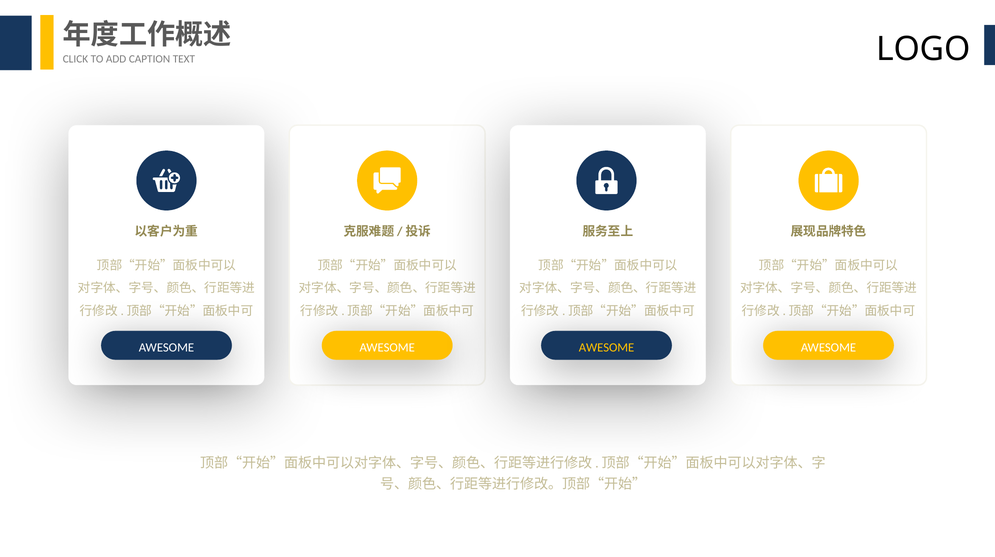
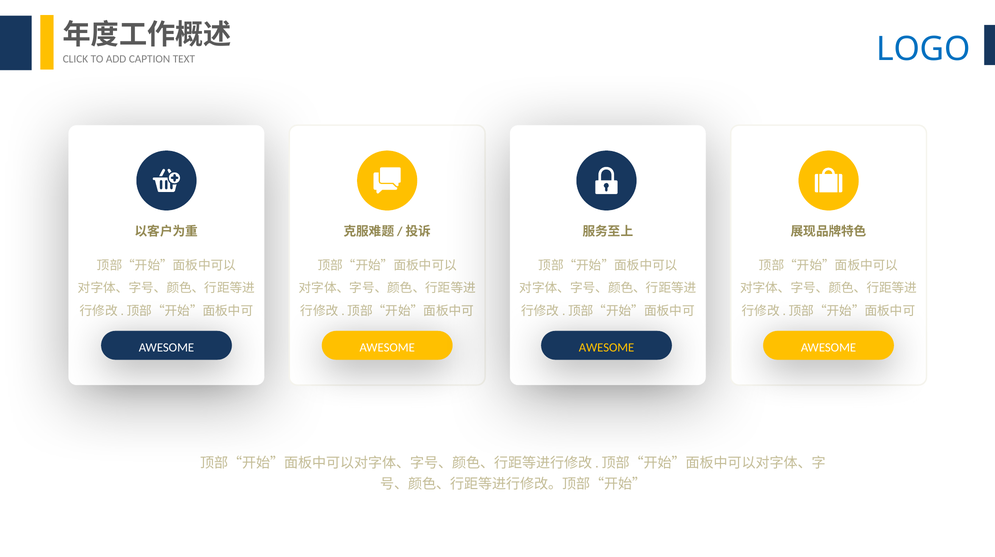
LOGO colour: black -> blue (923, 49)
